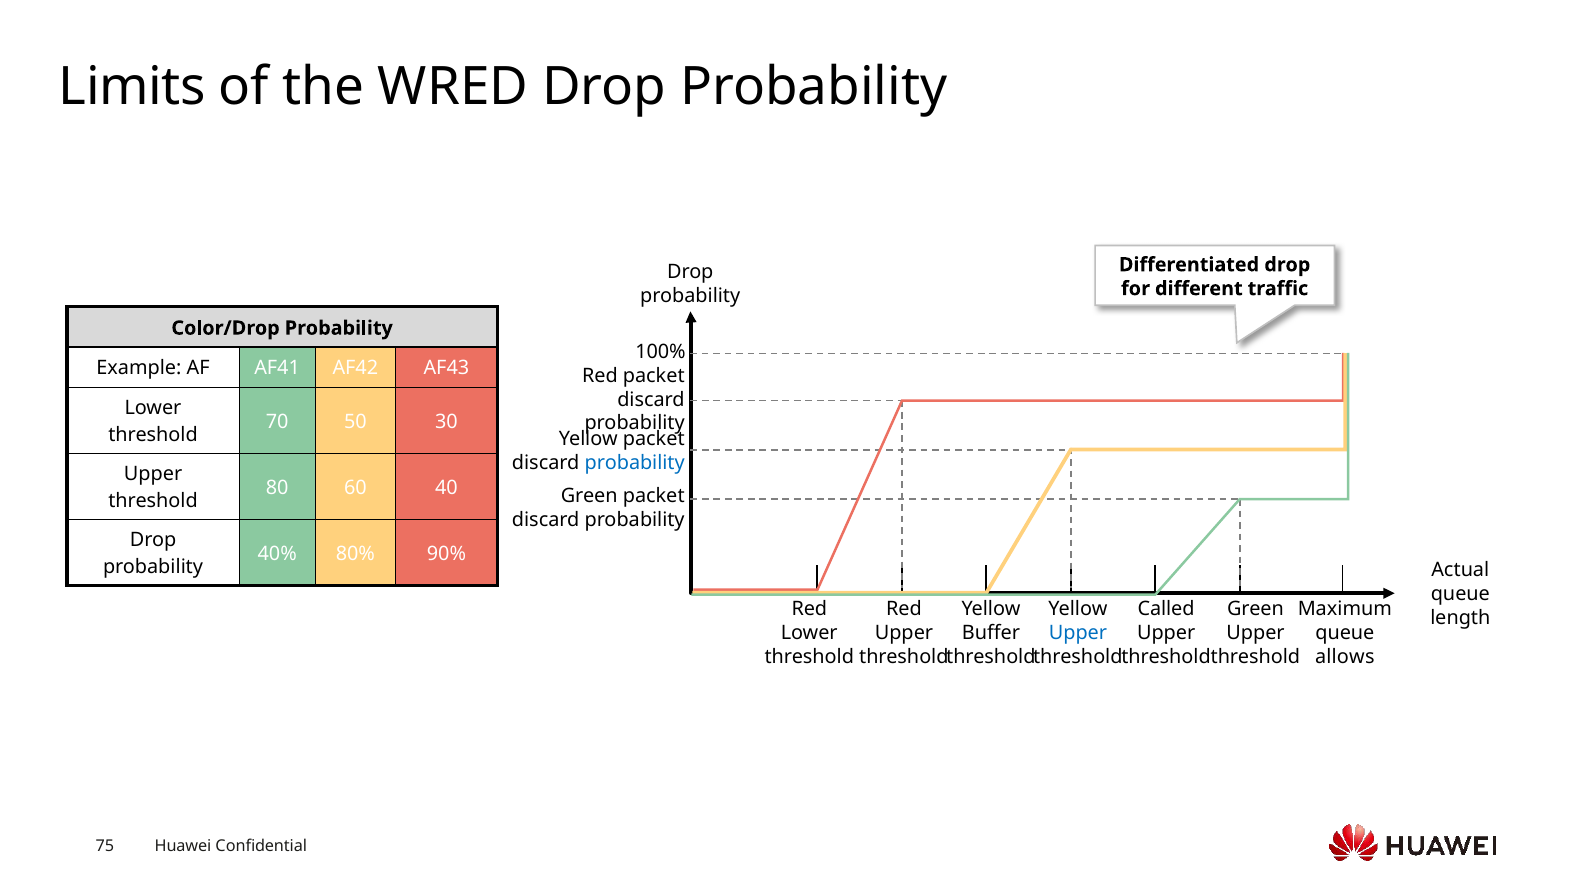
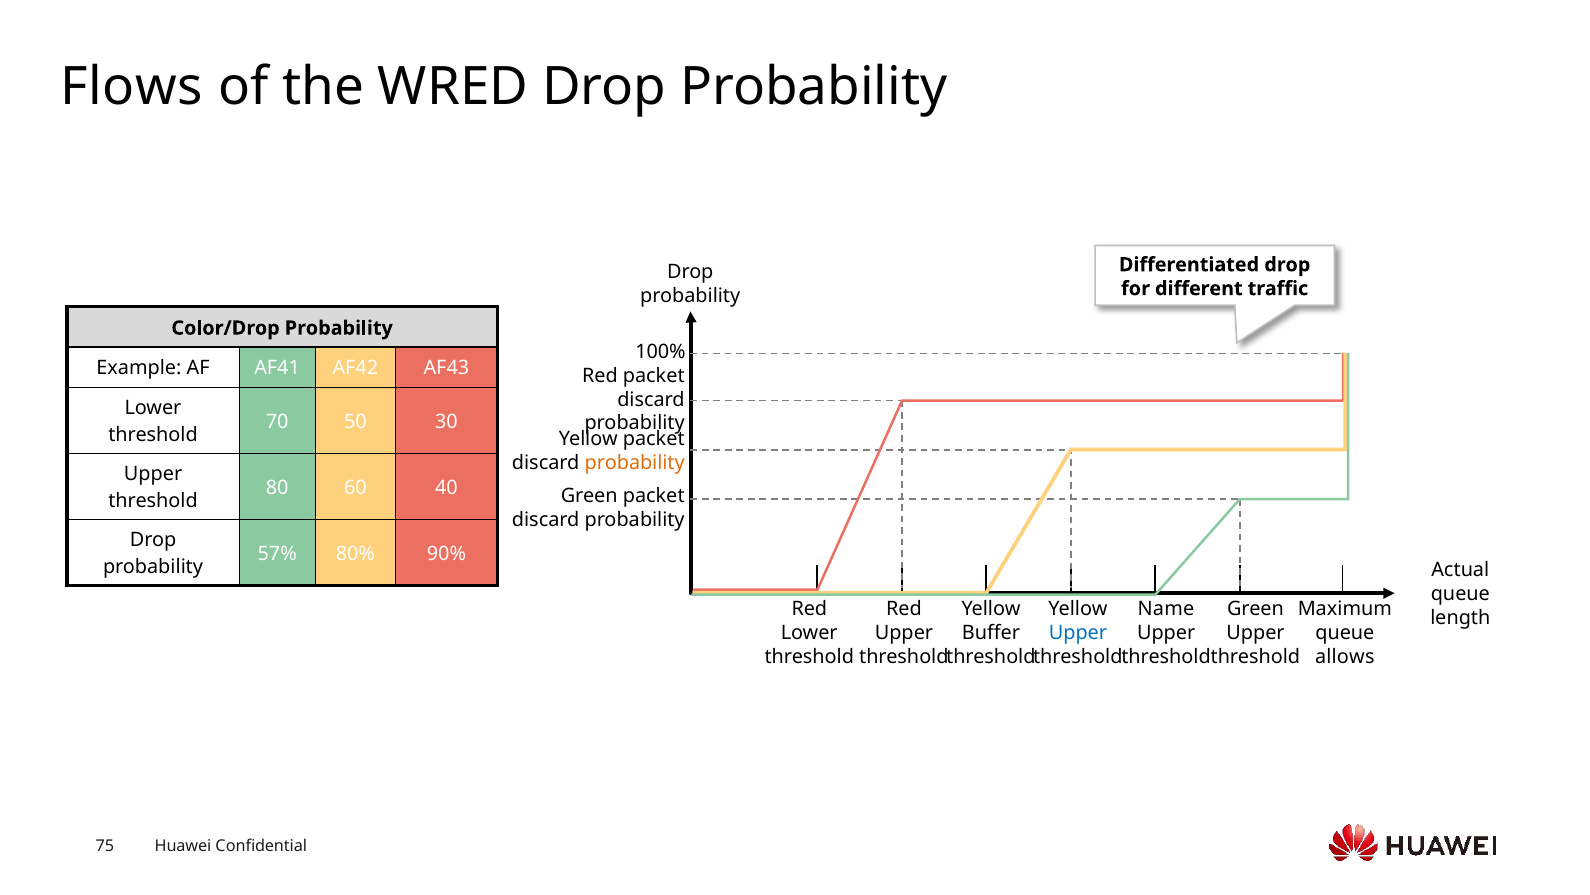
Limits: Limits -> Flows (132, 87)
probability colour: blue -> orange (635, 463)
40%: 40% -> 57% (277, 553)
Called: Called -> Name (1166, 608)
